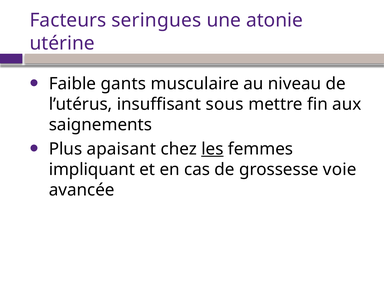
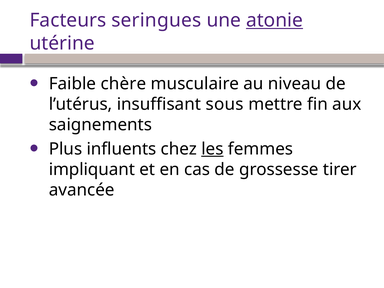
atonie underline: none -> present (275, 20)
gants: gants -> chère (123, 84)
apaisant: apaisant -> influents (121, 149)
voie: voie -> tirer (340, 169)
